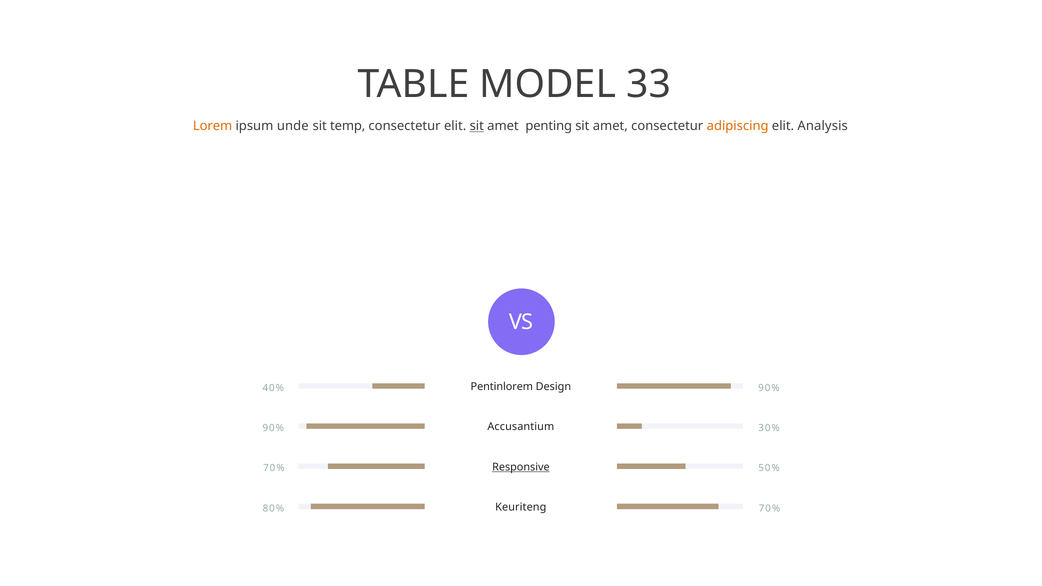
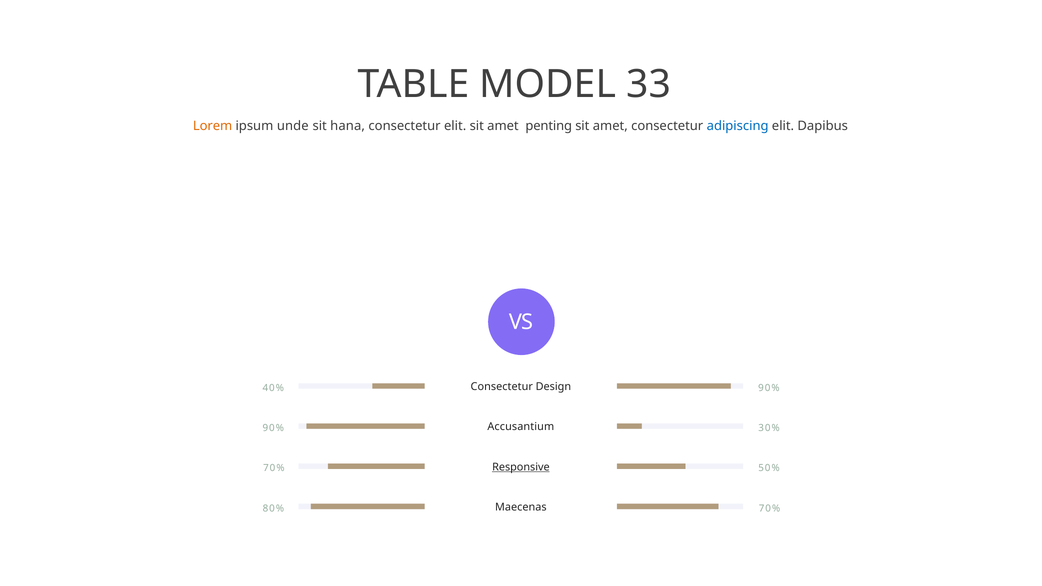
temp: temp -> hana (348, 126)
sit underline: present -> none (477, 126)
adipiscing colour: orange -> blue (738, 126)
Analysis: Analysis -> Dapibus (823, 126)
Pentinlorem: Pentinlorem -> Consectetur (502, 387)
Keuriteng: Keuriteng -> Maecenas (521, 507)
